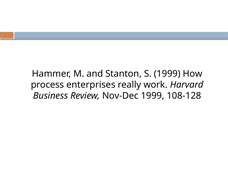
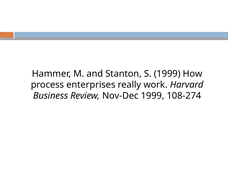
108-128: 108-128 -> 108-274 (184, 96)
